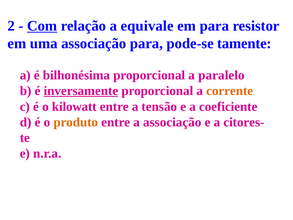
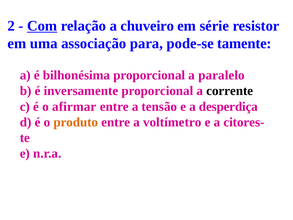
equivale: equivale -> chuveiro (147, 26)
em para: para -> série (214, 26)
inversamente underline: present -> none (81, 91)
corrente colour: orange -> black (230, 91)
kilowatt: kilowatt -> afirmar (74, 106)
coeficiente: coeficiente -> desperdiça (228, 106)
a associação: associação -> voltímetro (172, 122)
